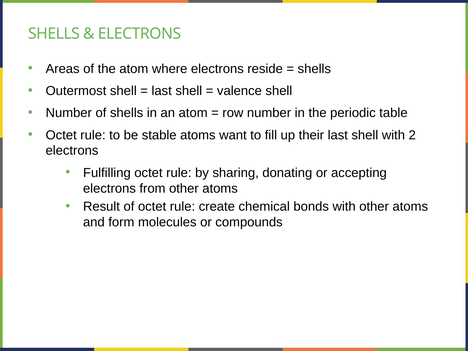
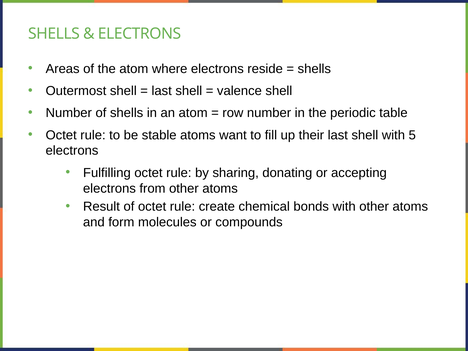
2: 2 -> 5 (412, 135)
